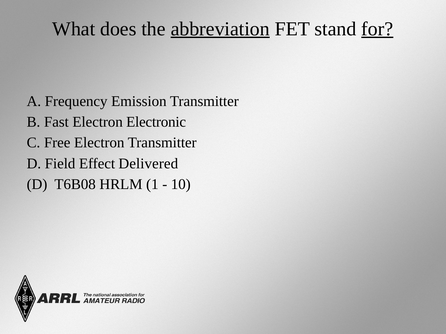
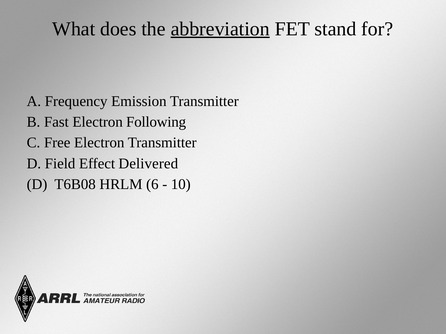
for underline: present -> none (377, 29)
Electronic: Electronic -> Following (156, 122)
1: 1 -> 6 (152, 185)
